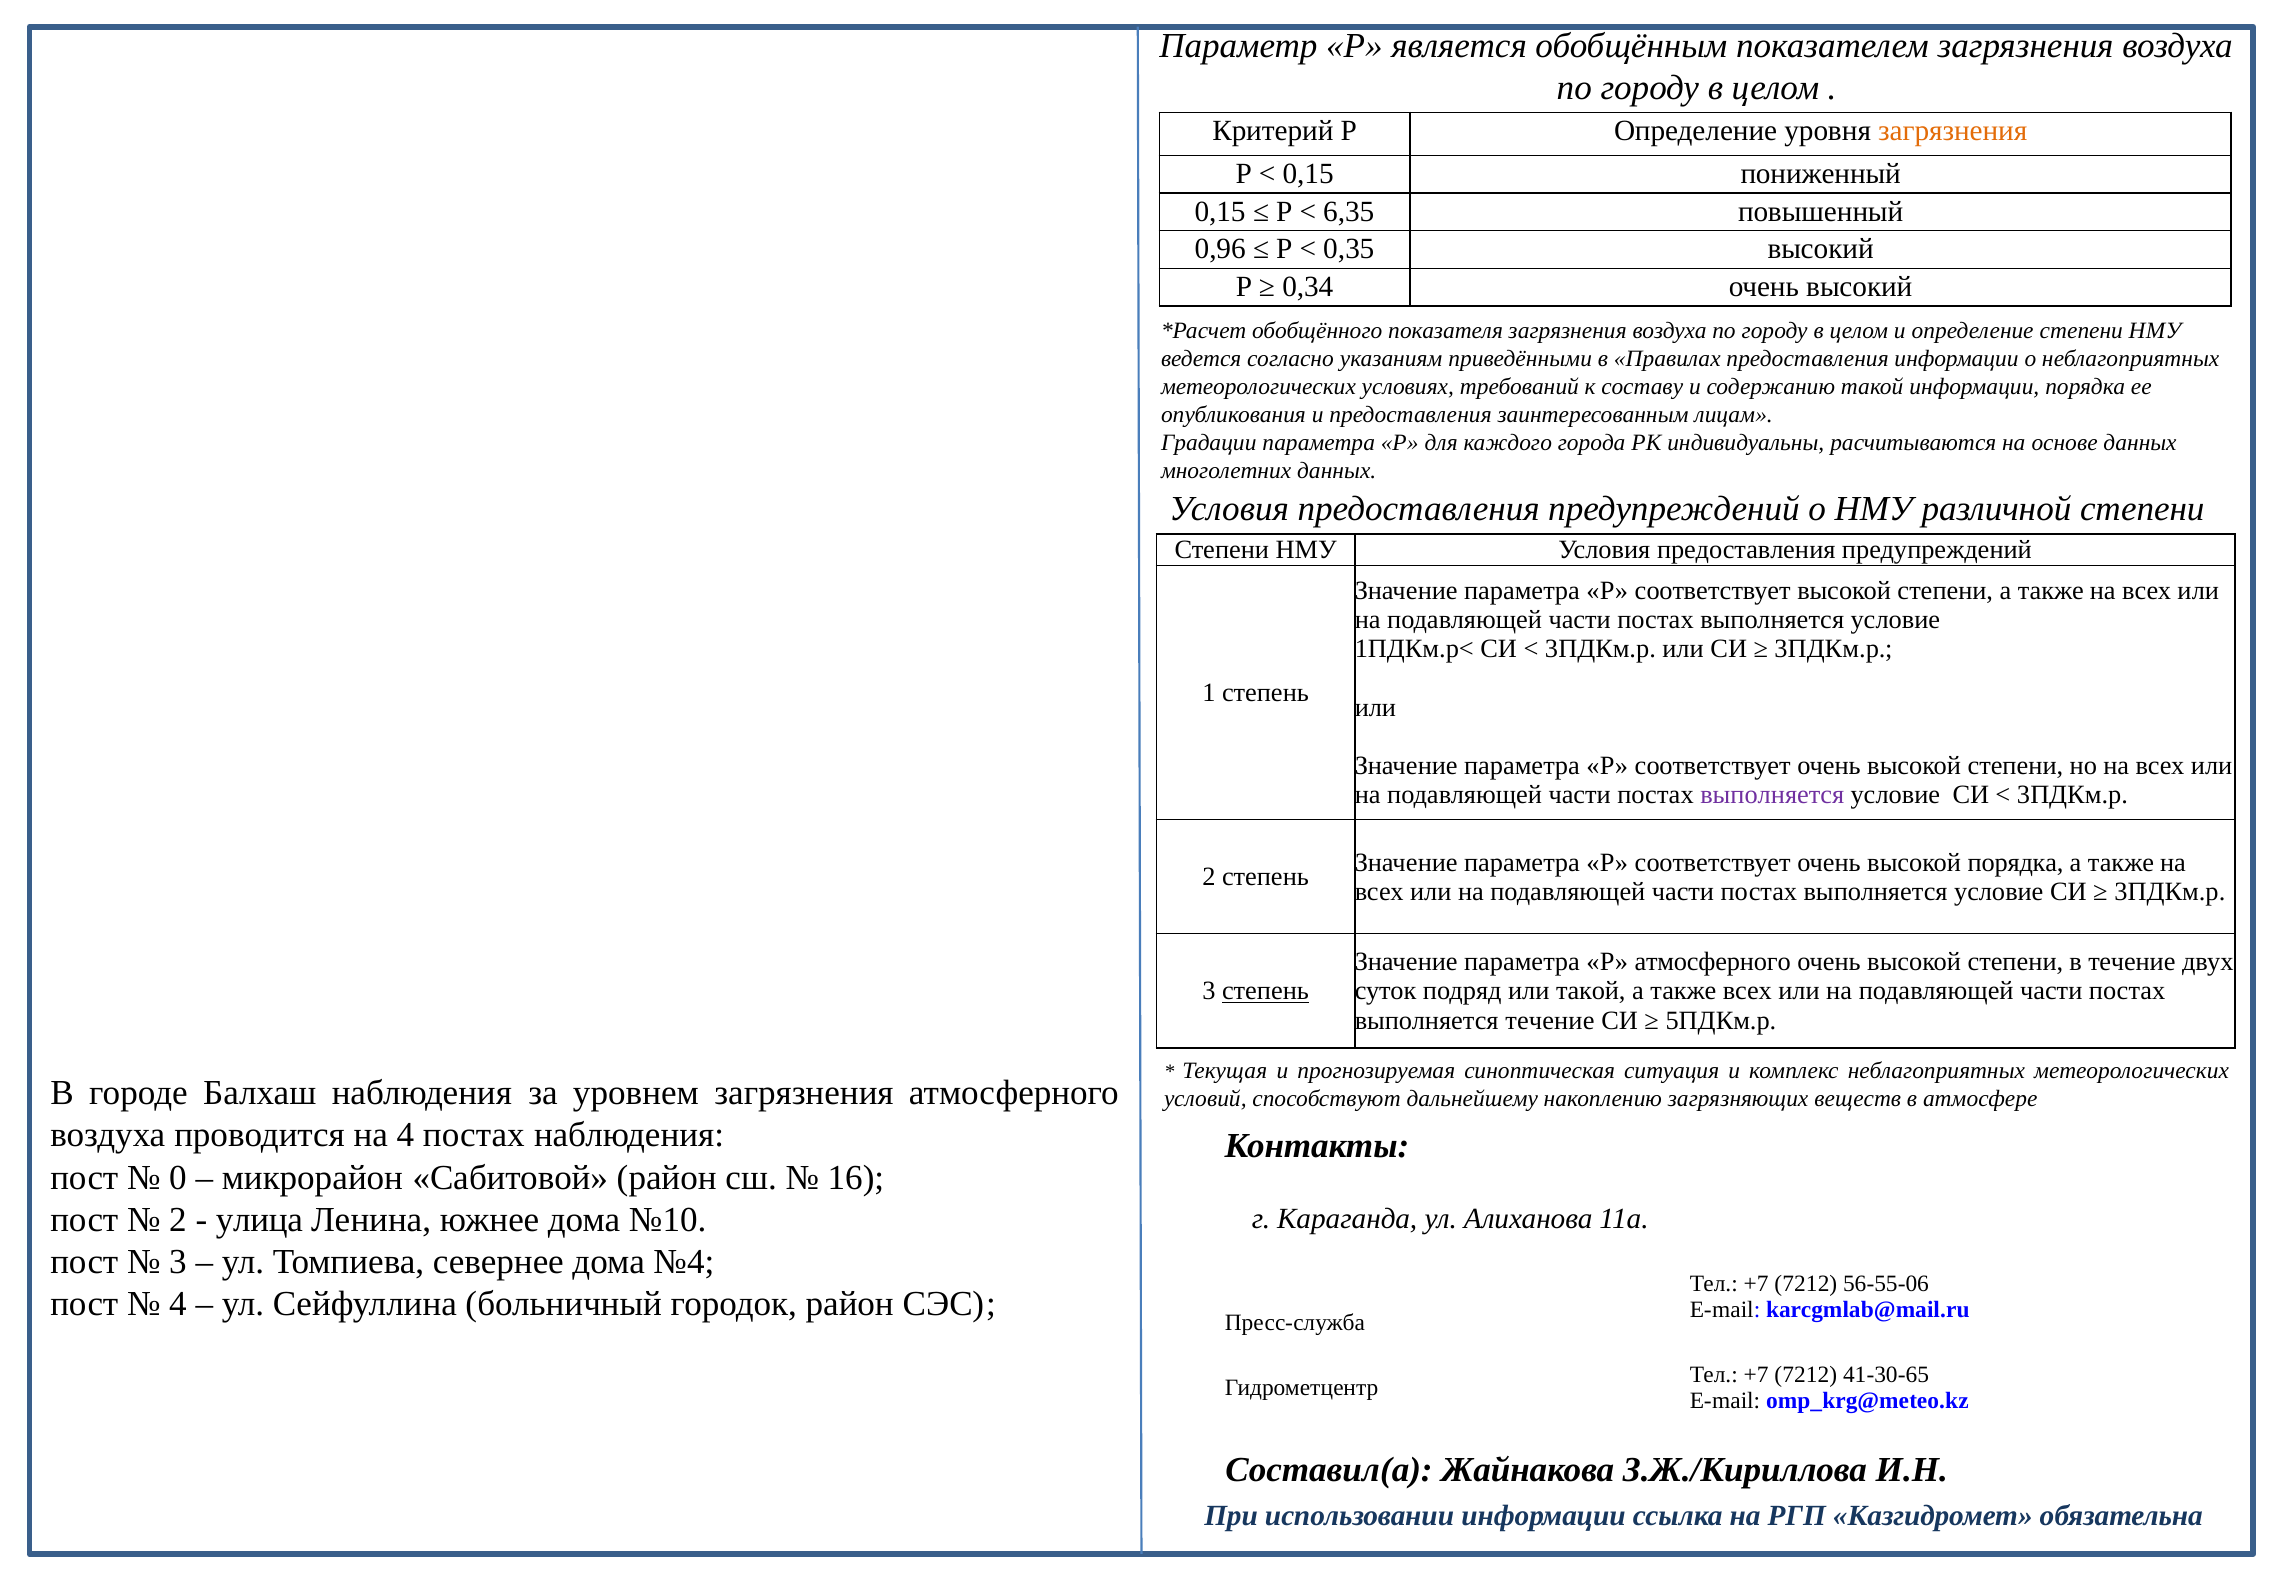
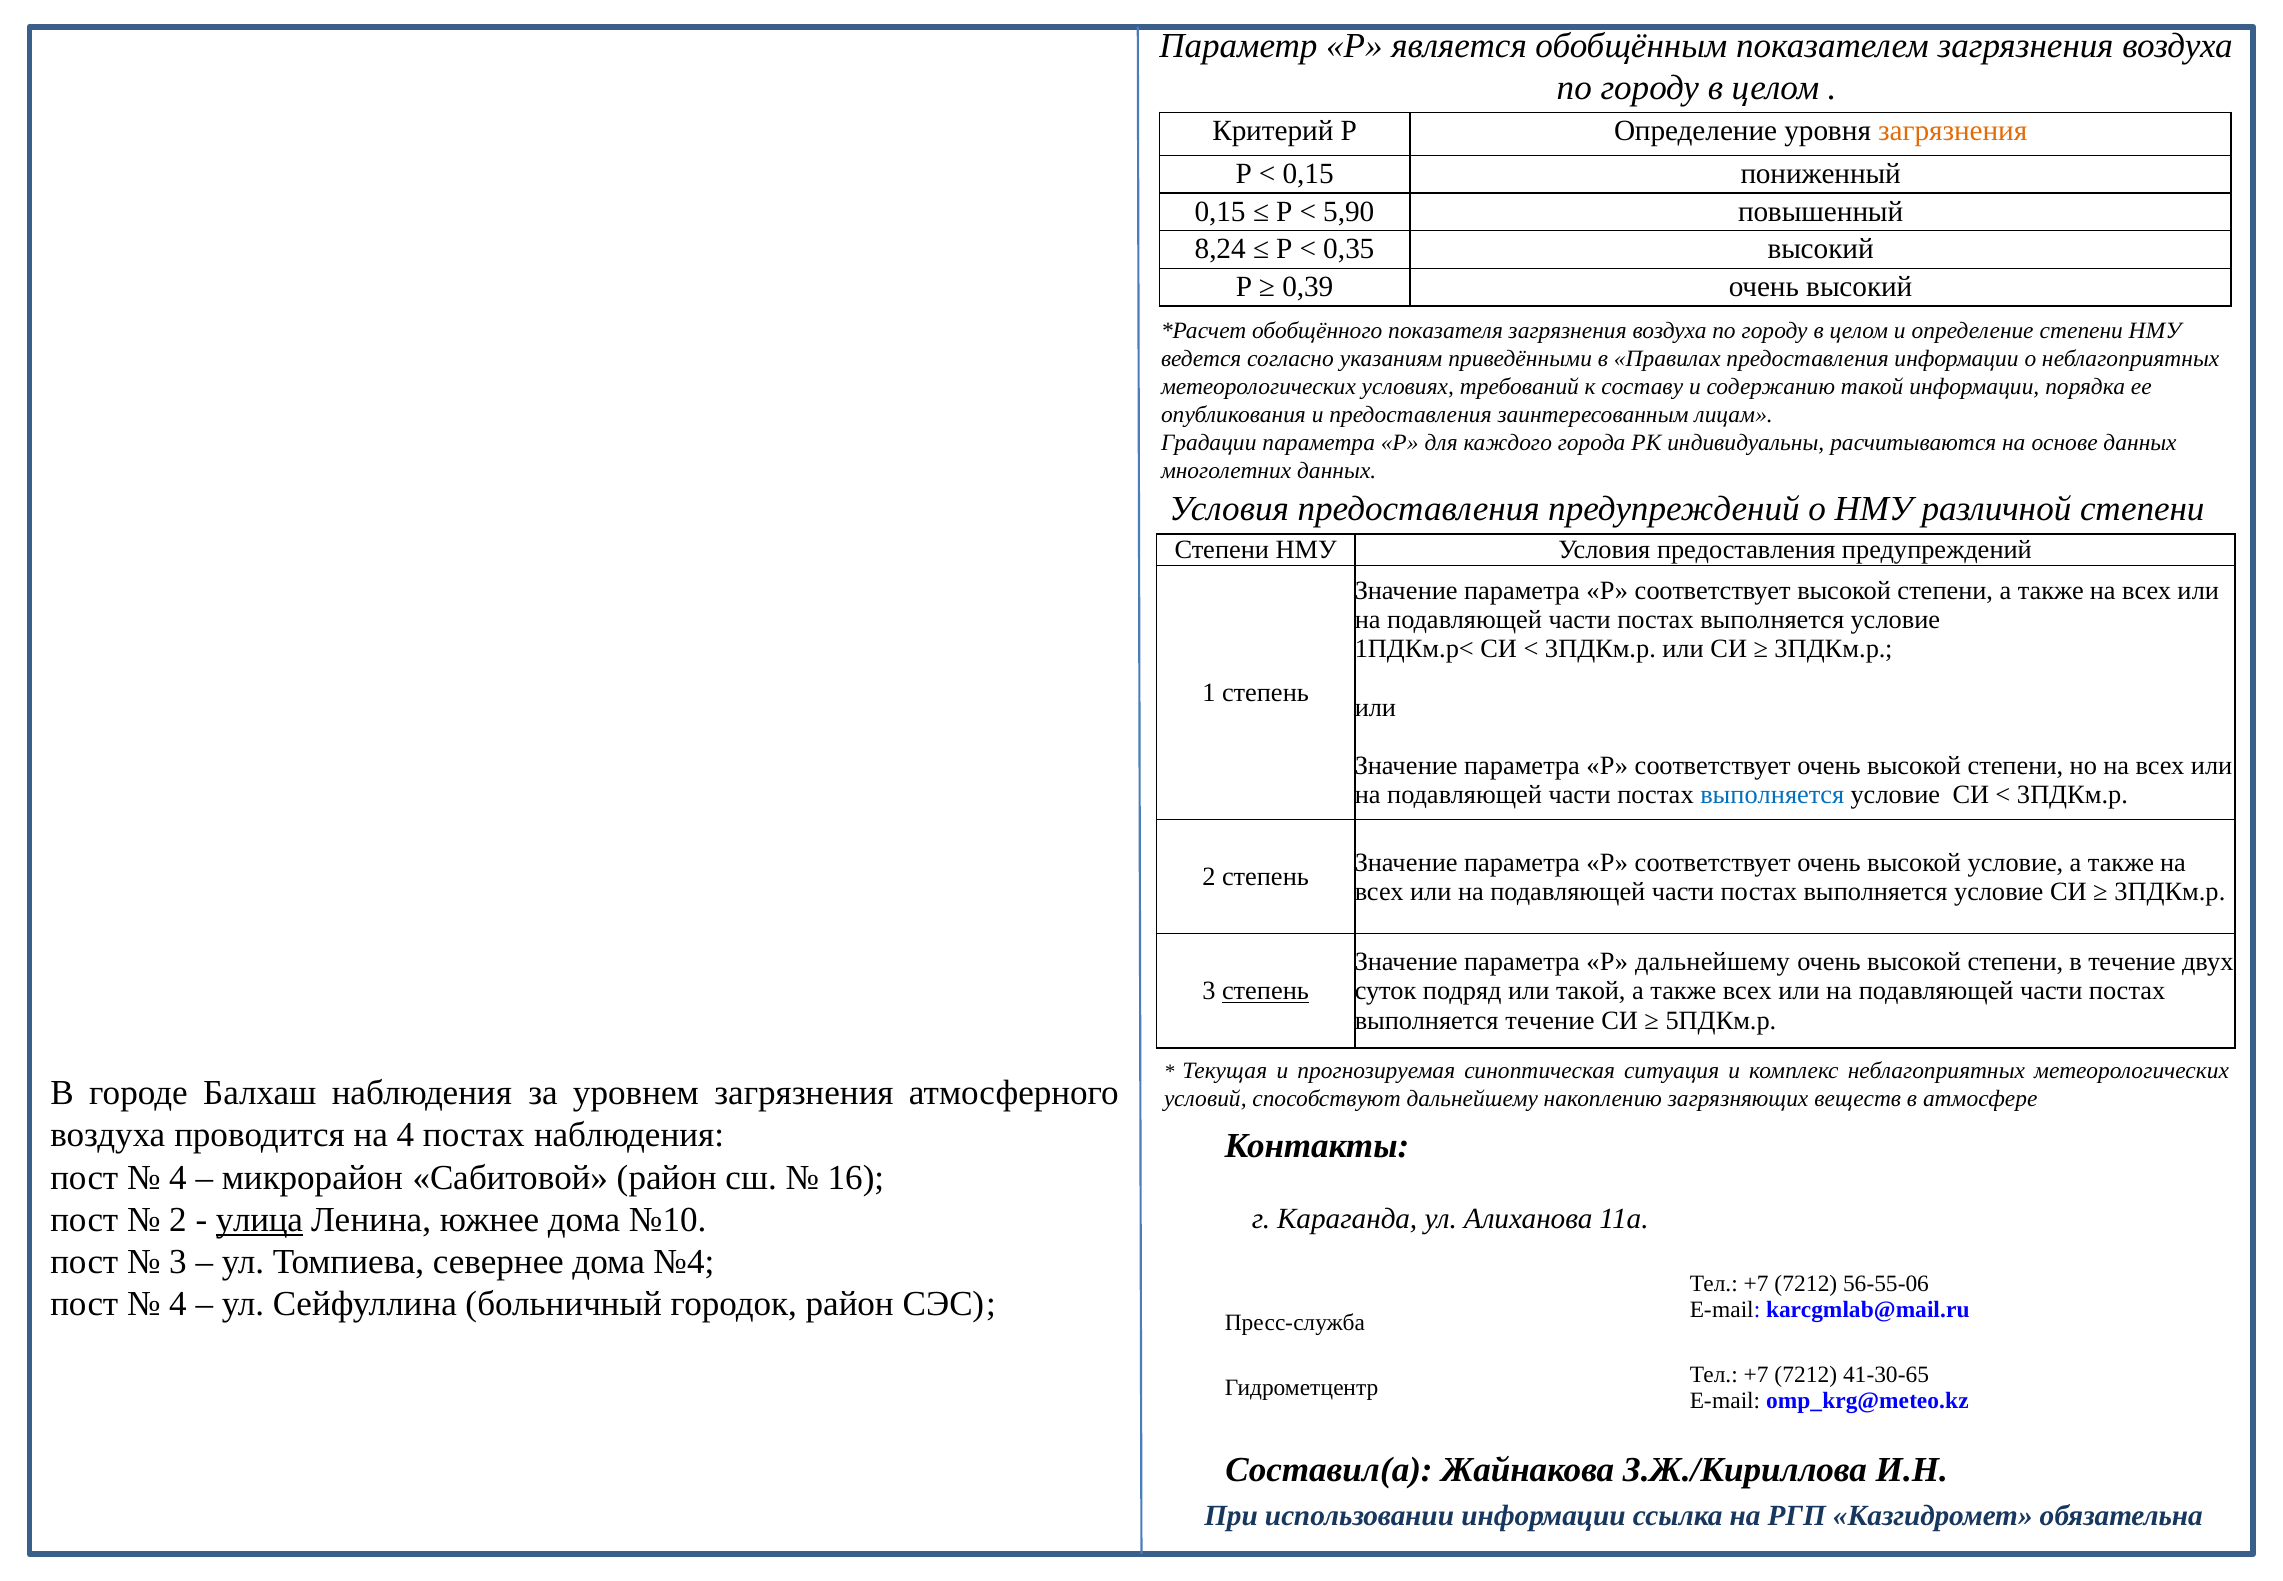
6,35: 6,35 -> 5,90 (1349, 212)
0,96: 0,96 -> 8,24 (1220, 249)
0,34: 0,34 -> 0,39 (1308, 287)
выполняется colour: purple -> blue (1772, 795)
высокой порядка: порядка -> условие (2015, 862)
Р атмосферного: атмосферного -> дальнейшему (1712, 962)
0: 0 -> 4 (178, 1177)
улица underline: none -> present (259, 1219)
